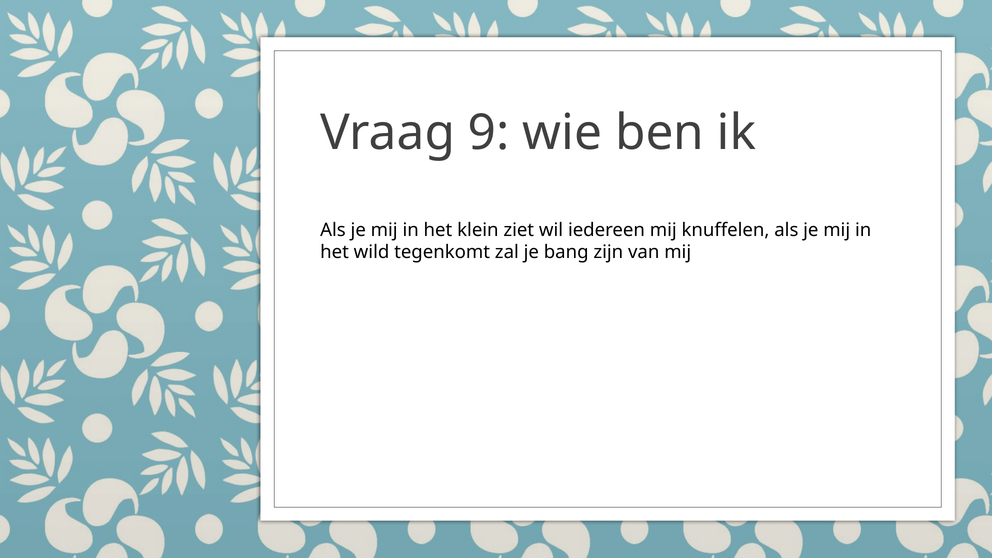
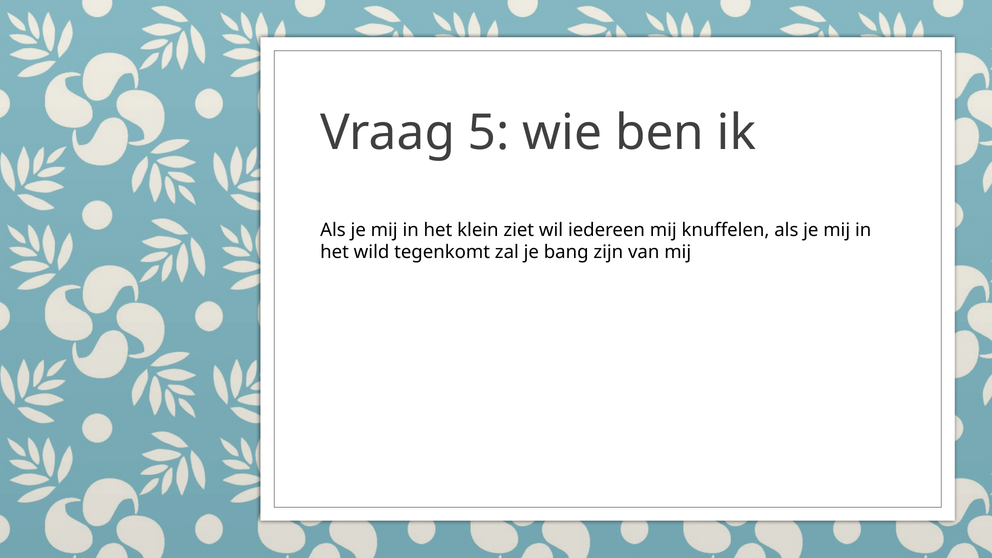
9: 9 -> 5 (489, 133)
